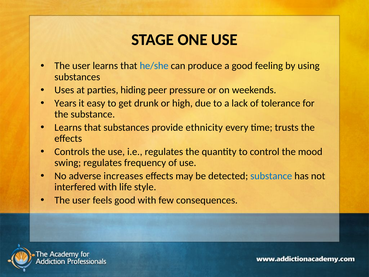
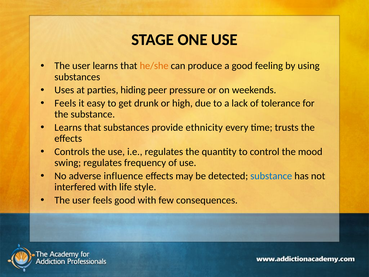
he/she colour: blue -> orange (154, 66)
Years: Years -> Feels (65, 103)
increases: increases -> influence (123, 176)
